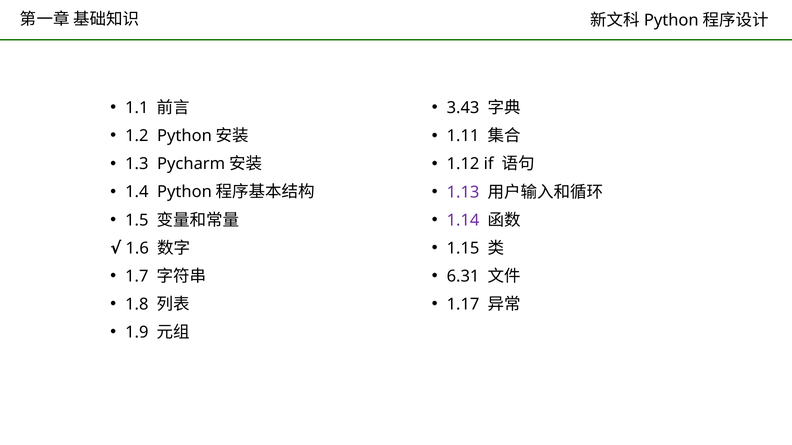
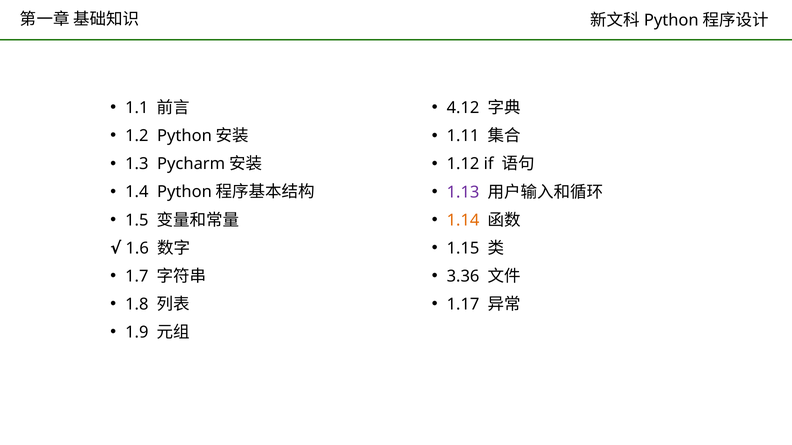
3.43: 3.43 -> 4.12 (463, 108)
1.14 colour: purple -> orange (463, 220)
6.31: 6.31 -> 3.36 (463, 276)
